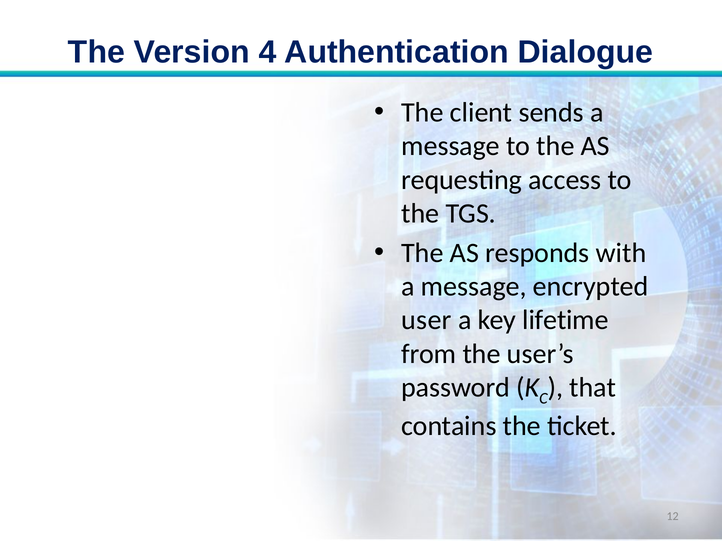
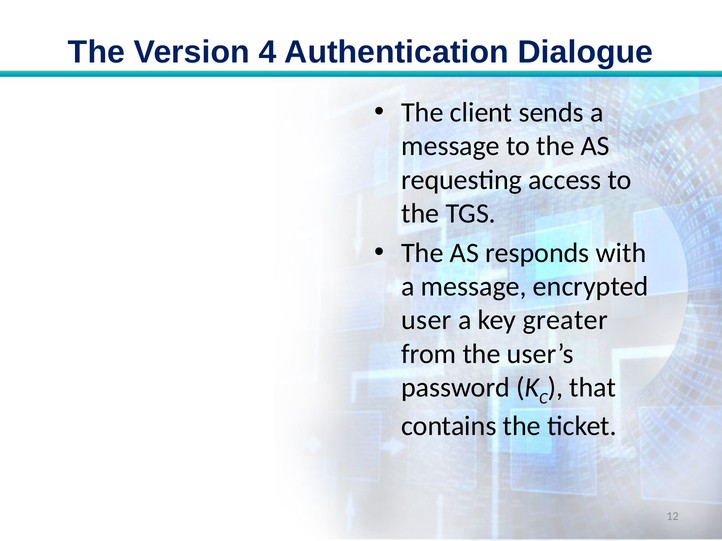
lifetime: lifetime -> greater (565, 321)
